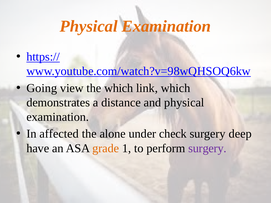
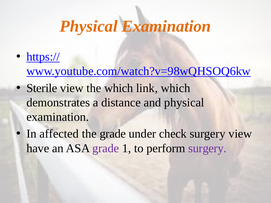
Going: Going -> Sterile (42, 88)
the alone: alone -> grade (113, 134)
surgery deep: deep -> view (240, 134)
grade colour: orange -> purple (106, 148)
